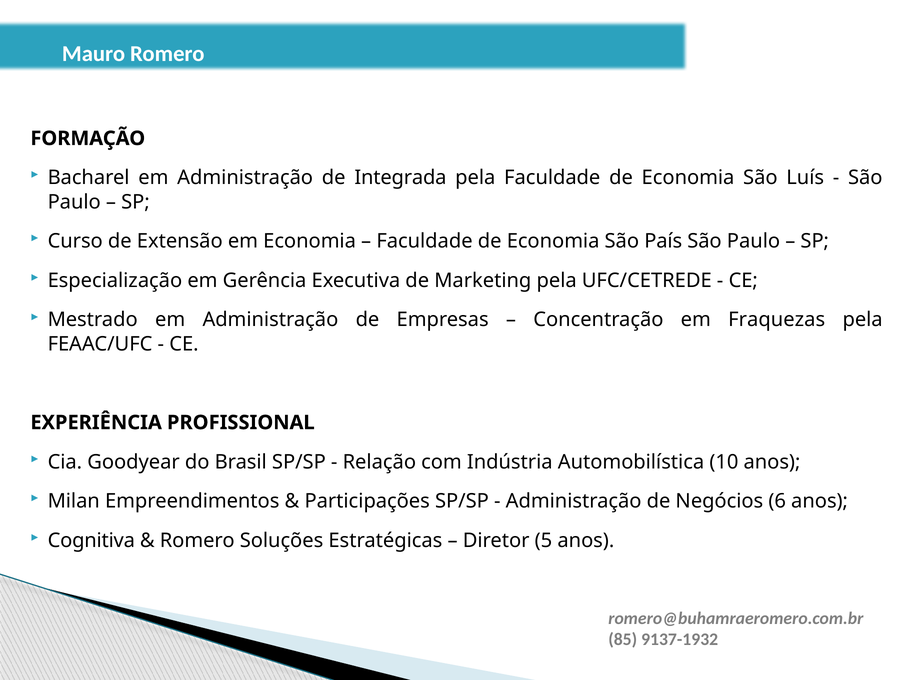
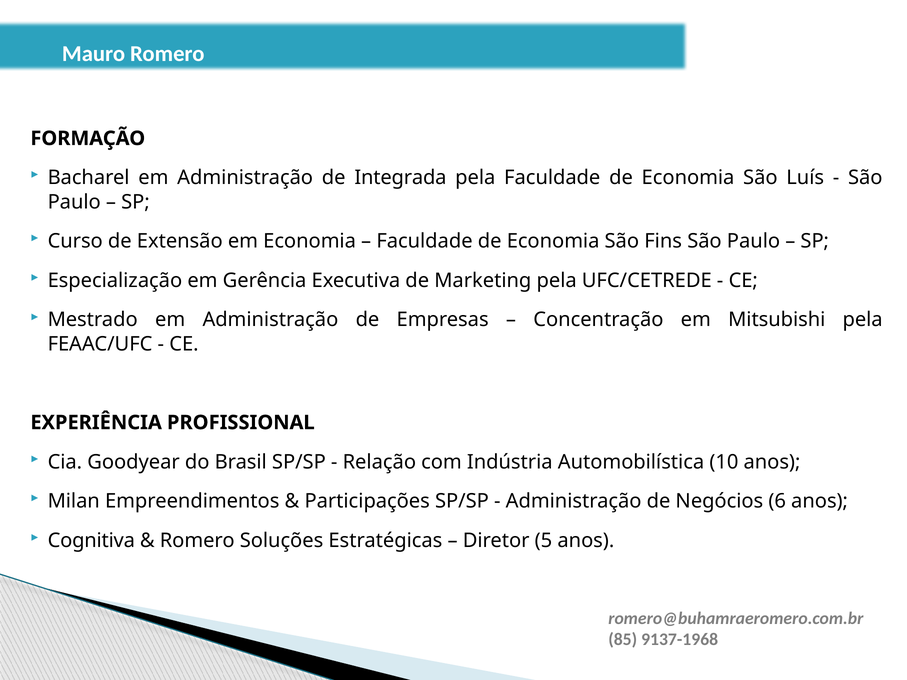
País: País -> Fins (663, 241)
Fraquezas: Fraquezas -> Mitsubishi (777, 320)
9137-1932: 9137-1932 -> 9137-1968 (680, 640)
